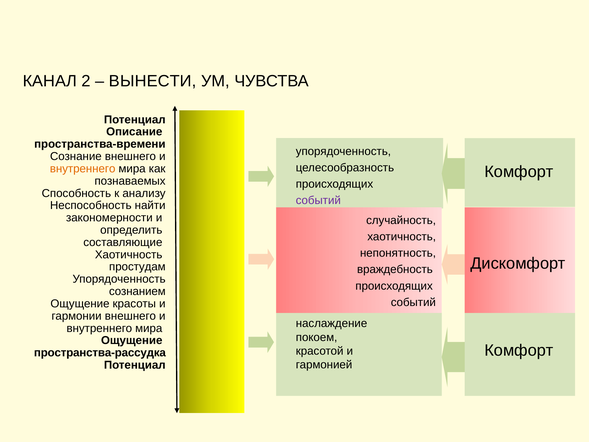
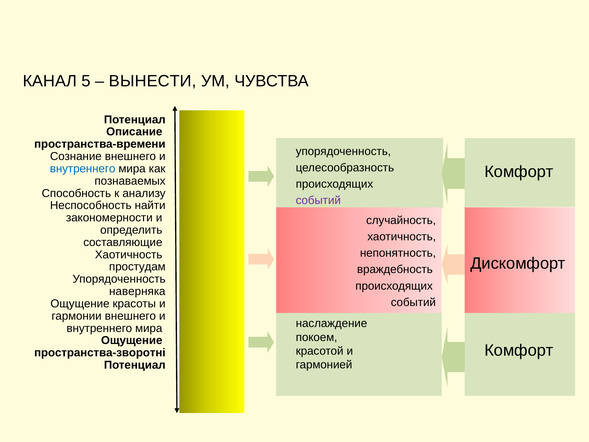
2: 2 -> 5 (86, 81)
внутреннего colour: orange -> blue (83, 169)
сознанием: сознанием -> наверняка (137, 291)
пространства-рассудка: пространства-рассудка -> пространства-зворотні (100, 353)
